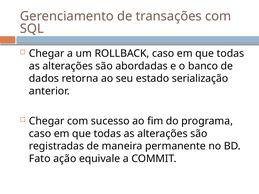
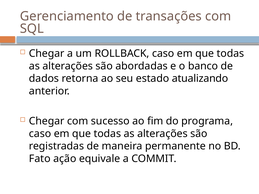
serialização: serialização -> atualizando (200, 79)
